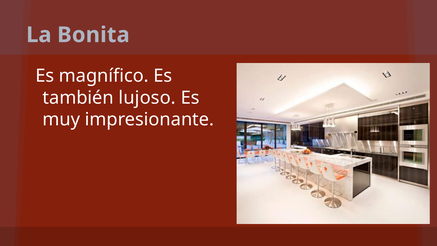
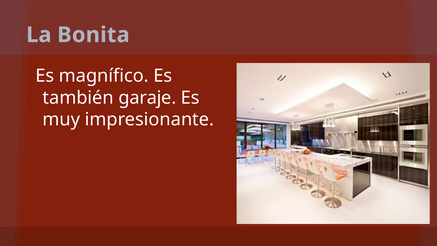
lujoso: lujoso -> garaje (147, 98)
